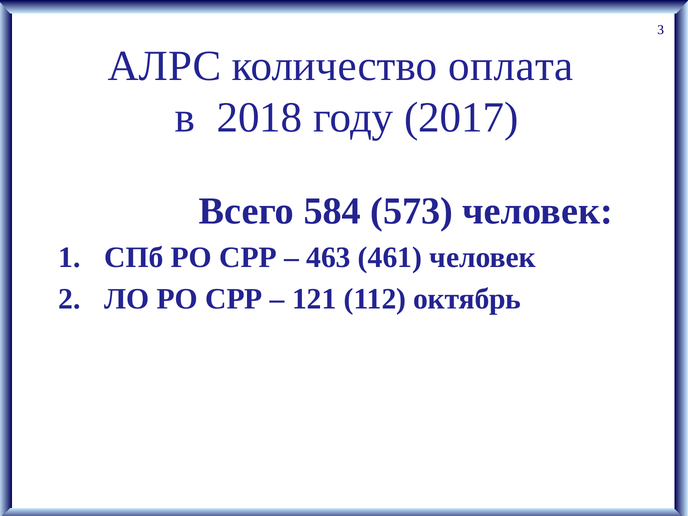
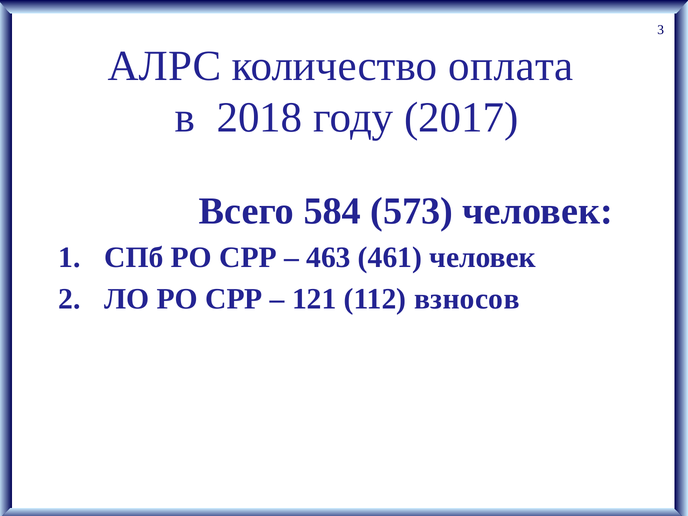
октябрь: октябрь -> взносов (467, 299)
